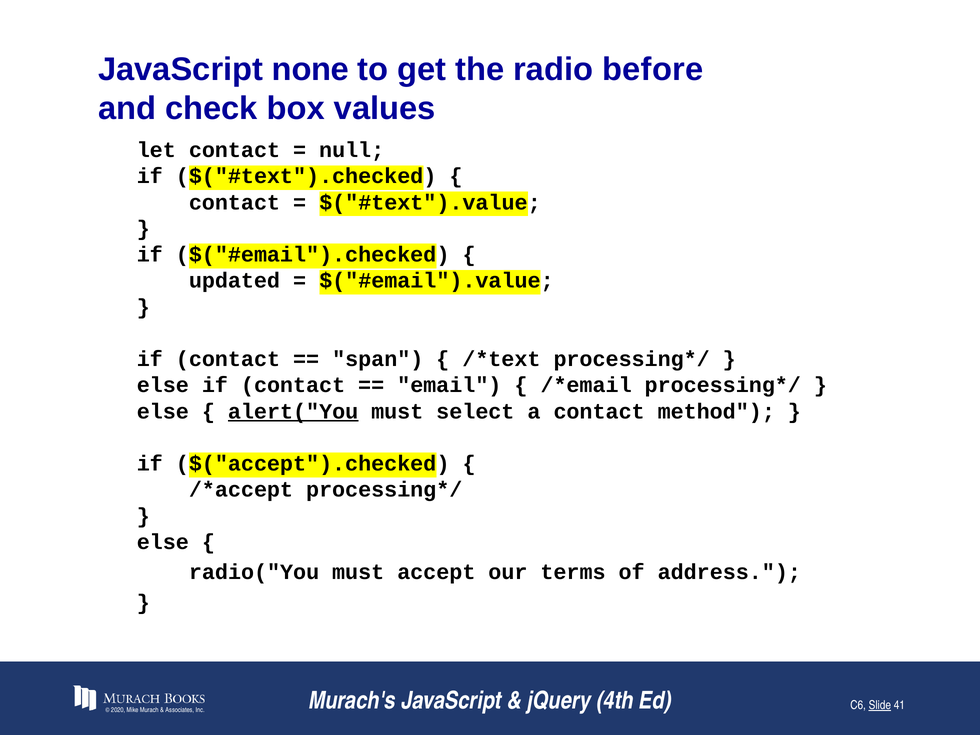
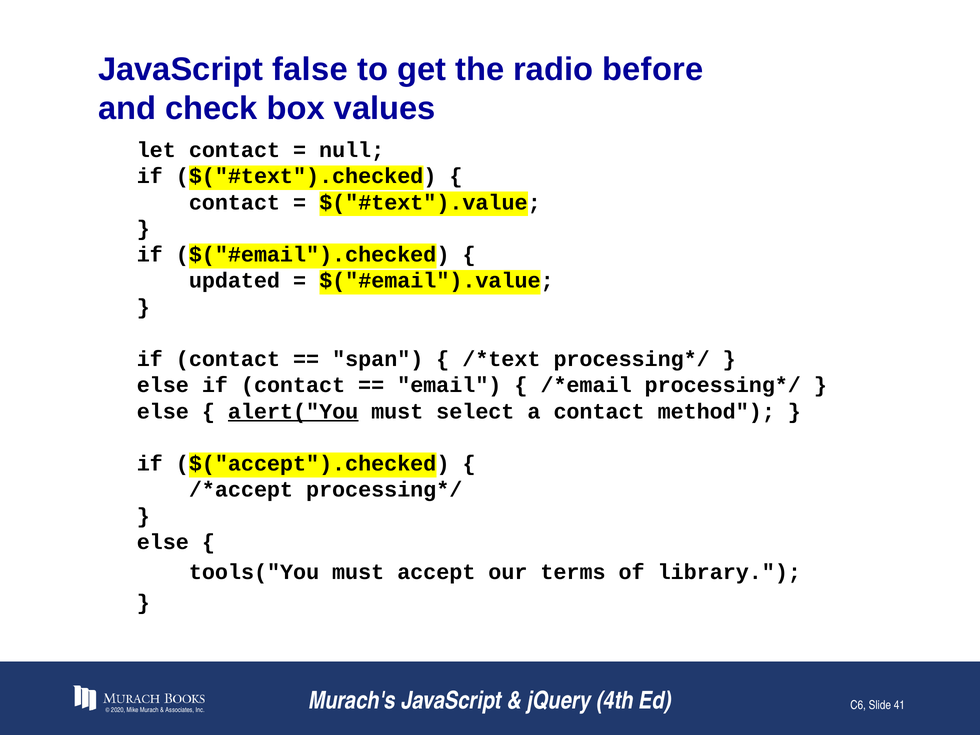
none: none -> false (310, 69)
radio("You: radio("You -> tools("You (254, 572)
address: address -> library (729, 572)
Slide underline: present -> none (880, 705)
